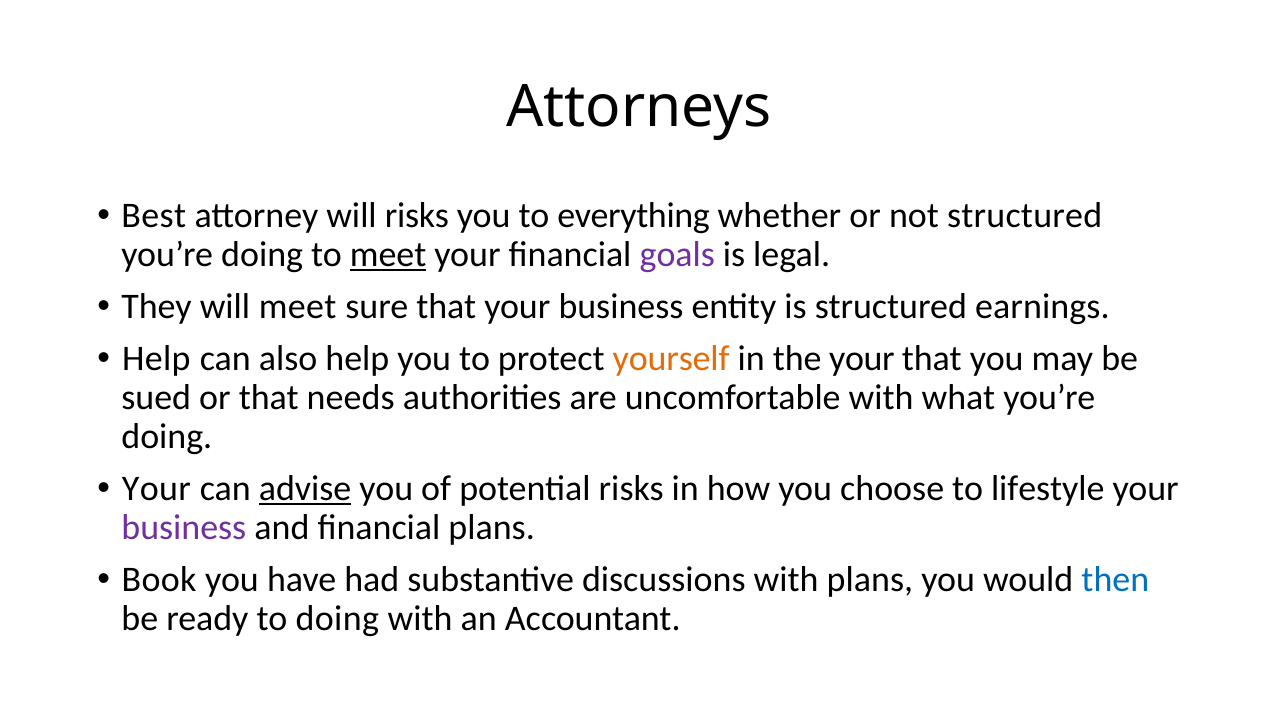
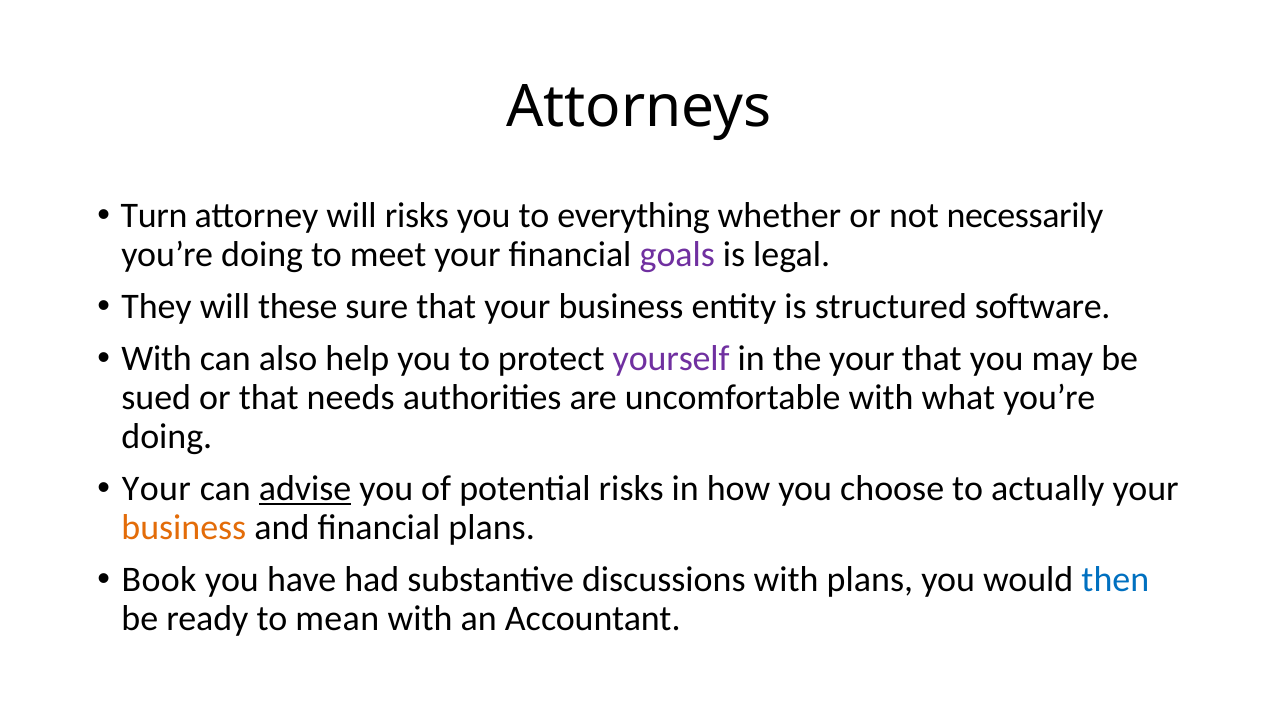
Best: Best -> Turn (154, 215)
not structured: structured -> necessarily (1025, 215)
meet underline: present -> none (388, 254)
will meet: meet -> these (298, 306)
earnings: earnings -> software (1043, 306)
Help: Help -> With (157, 359)
yourself colour: orange -> purple (671, 359)
lifestyle: lifestyle -> actually (1048, 489)
business colour: purple -> orange (184, 527)
to doing: doing -> mean (337, 618)
